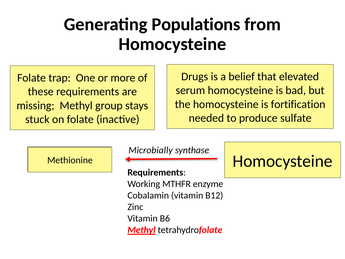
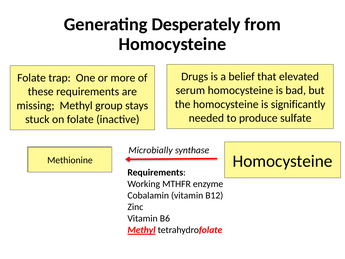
Populations: Populations -> Desperately (196, 24)
fortification: fortification -> significantly (298, 104)
